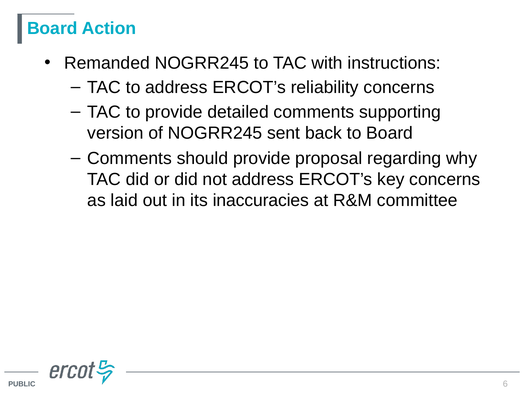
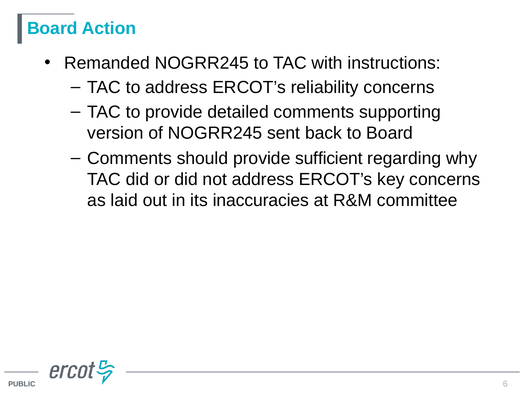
proposal: proposal -> sufficient (329, 158)
